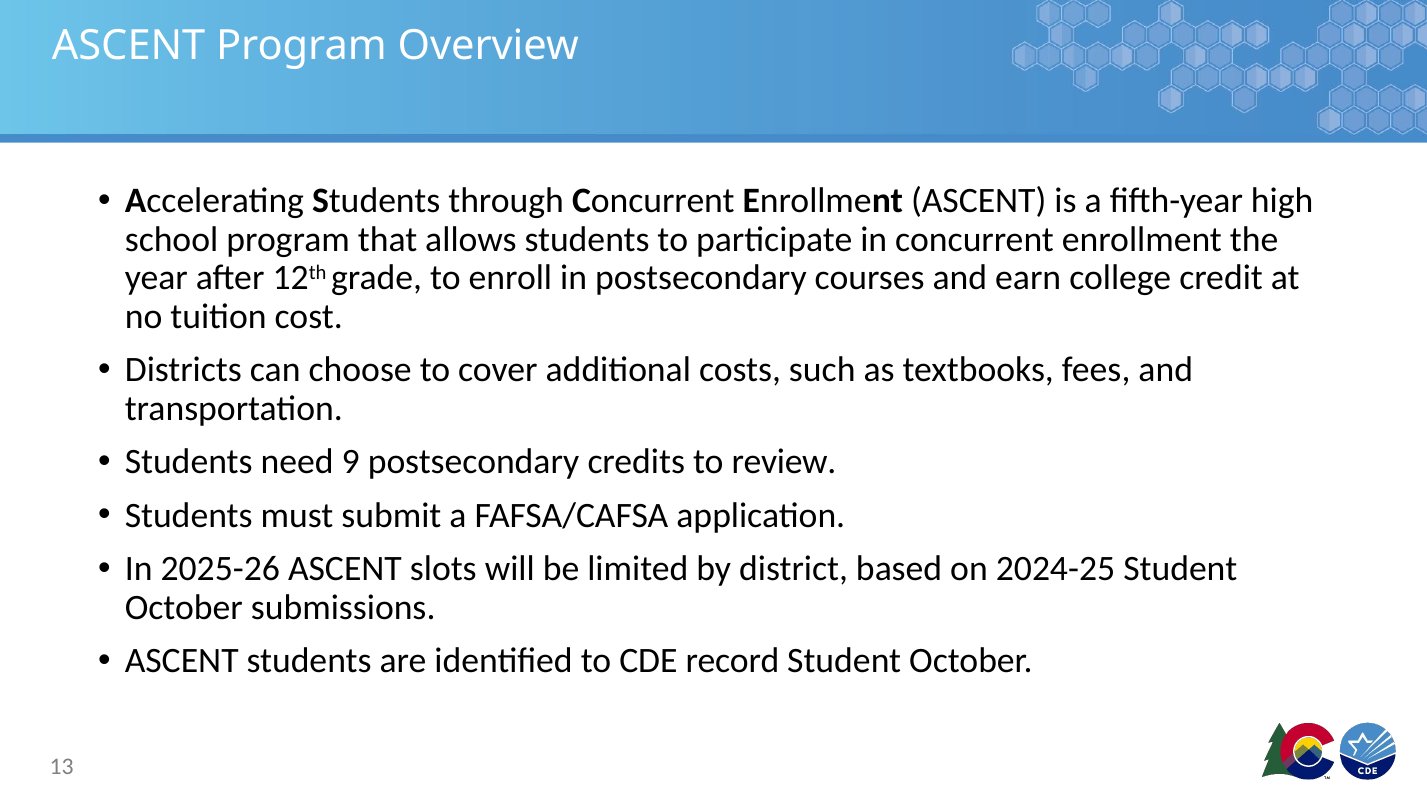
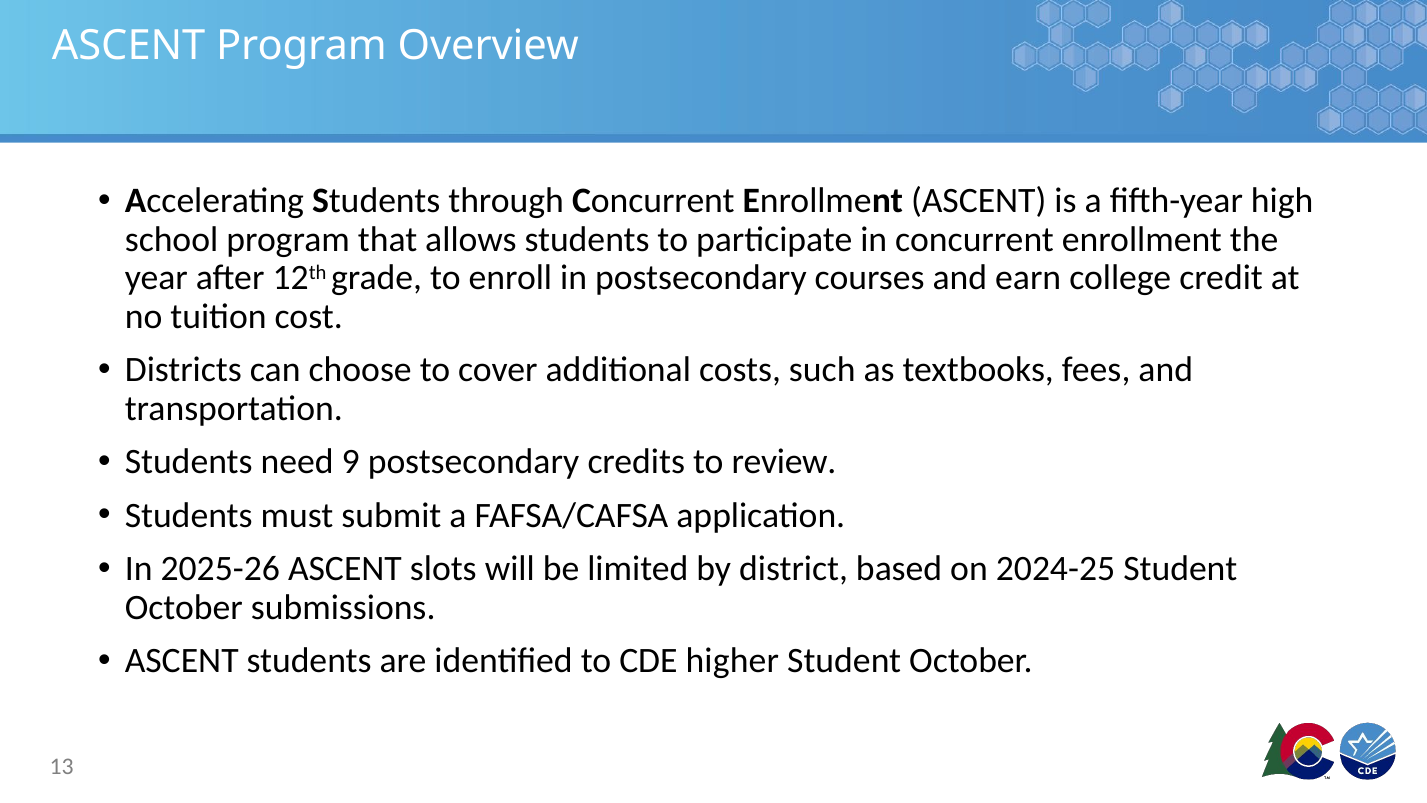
record: record -> higher (732, 660)
